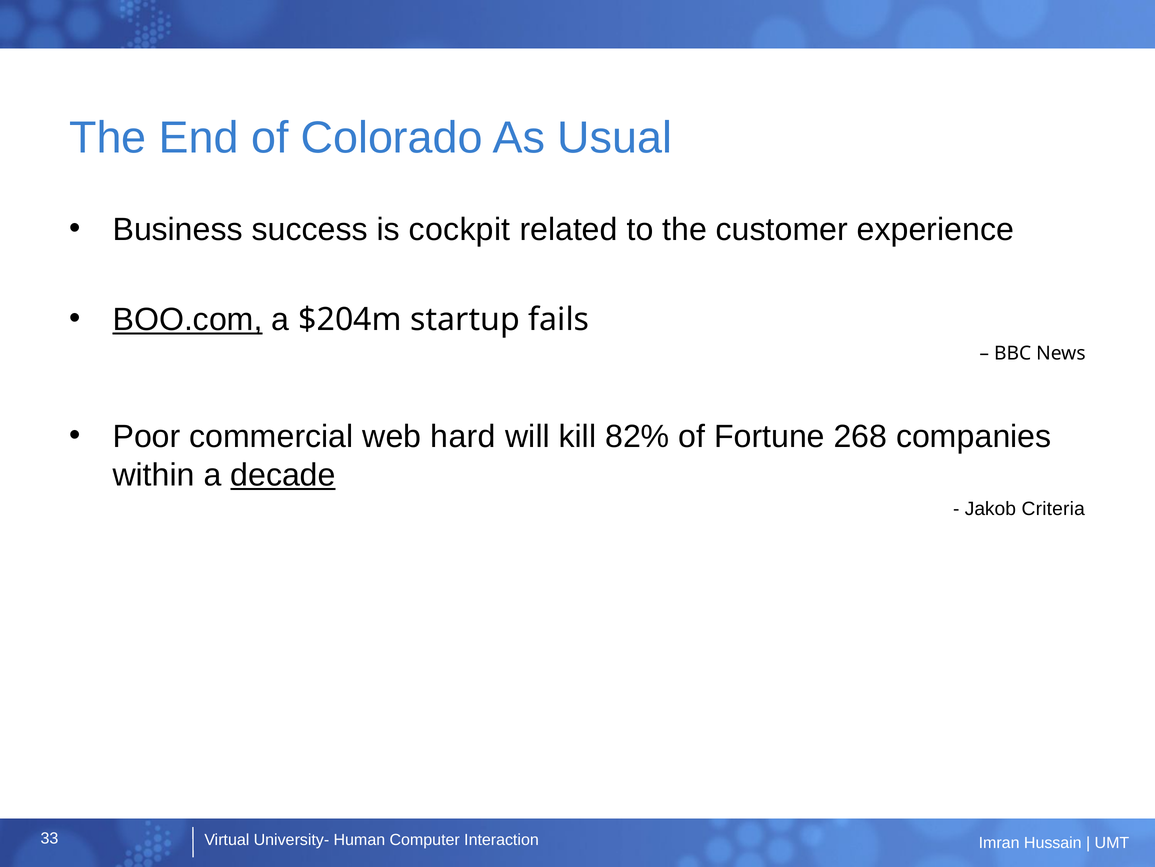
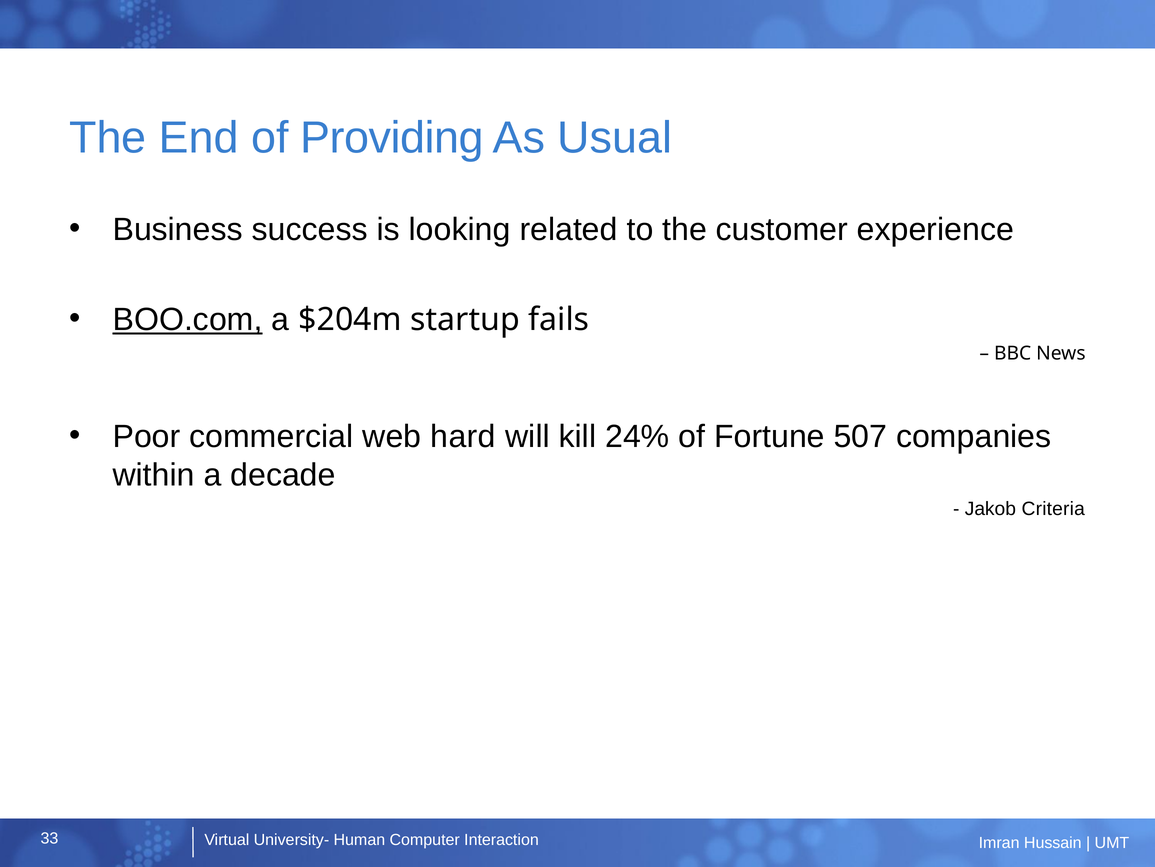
Colorado: Colorado -> Providing (392, 138)
cockpit: cockpit -> looking (460, 229)
82%: 82% -> 24% (637, 436)
268: 268 -> 507 (860, 436)
decade underline: present -> none (283, 475)
